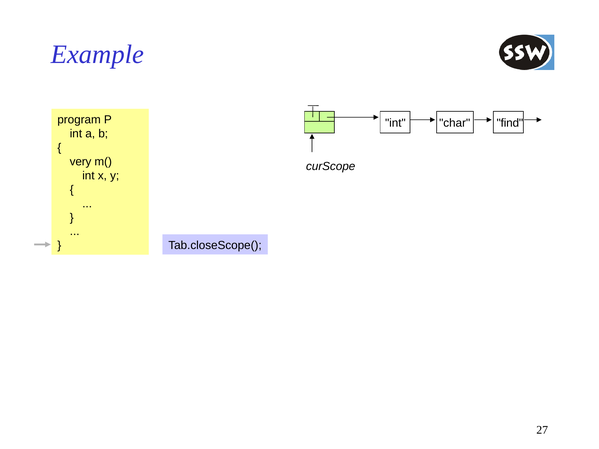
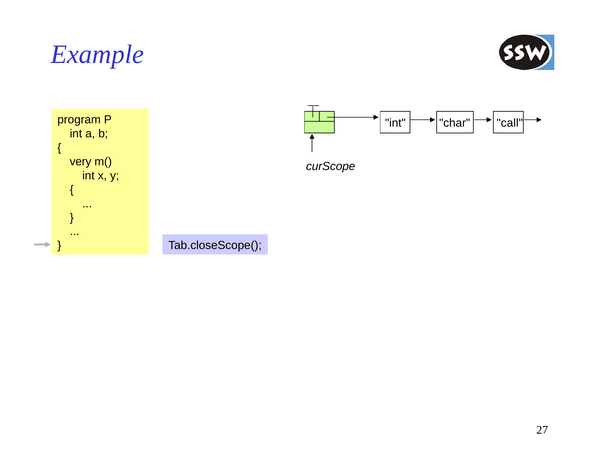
find: find -> call (510, 123)
